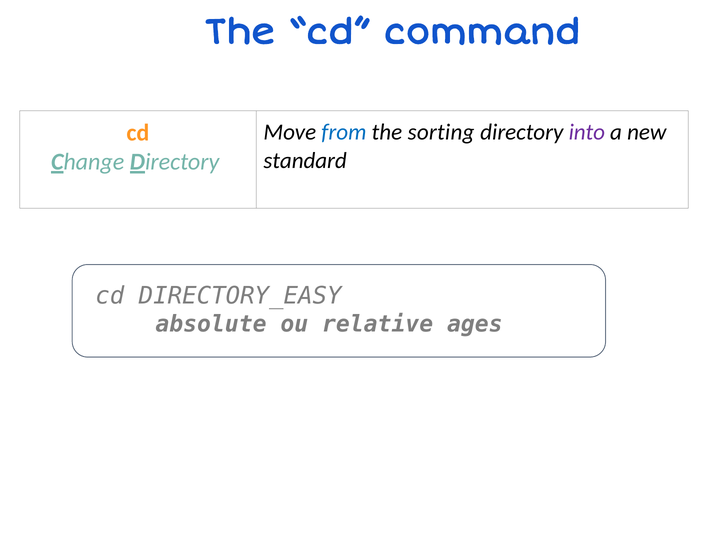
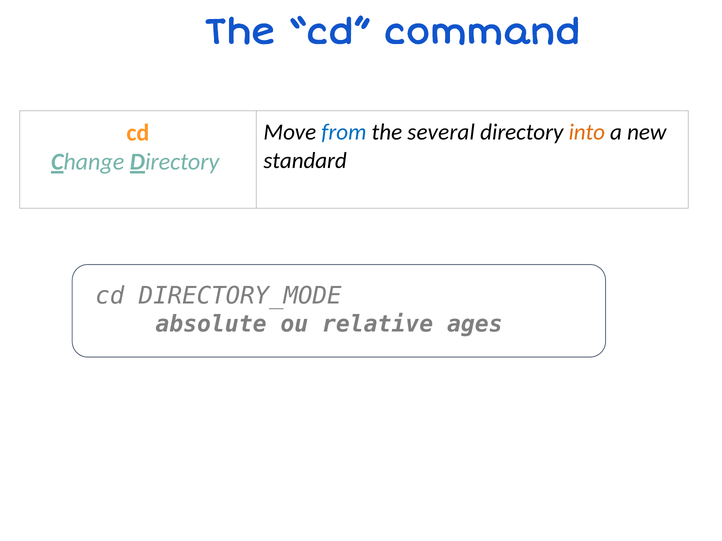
sorting: sorting -> several (441, 132)
into colour: purple -> orange (587, 132)
DIRECTORY_EASY: DIRECTORY_EASY -> DIRECTORY_MODE (240, 296)
